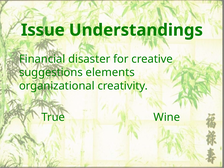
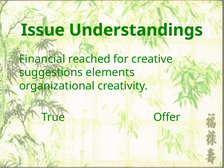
disaster: disaster -> reached (89, 59)
Wine: Wine -> Offer (167, 117)
